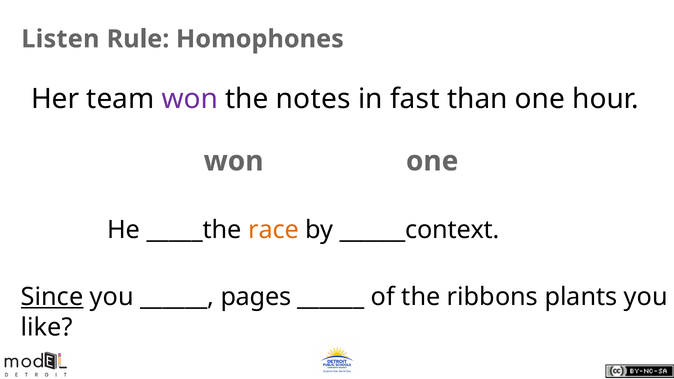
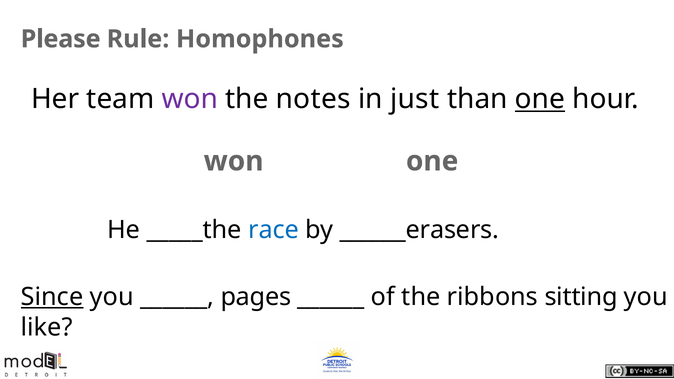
Listen: Listen -> Please (61, 39)
fast: fast -> just (415, 99)
one underline: none -> present (540, 99)
race colour: orange -> blue (274, 230)
______context: ______context -> ______erasers (419, 230)
plants: plants -> sitting (581, 297)
